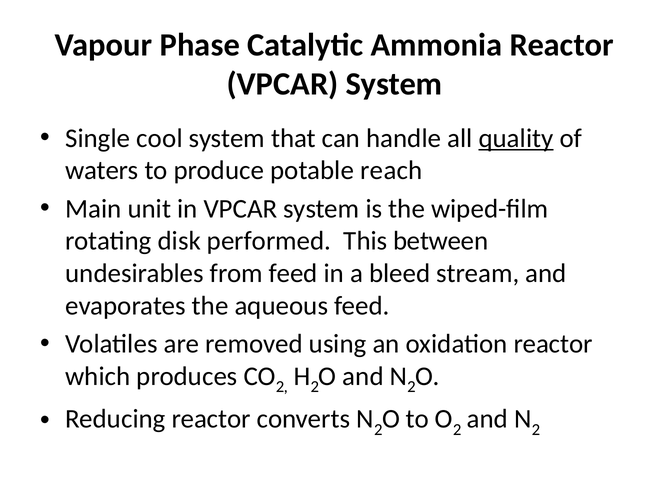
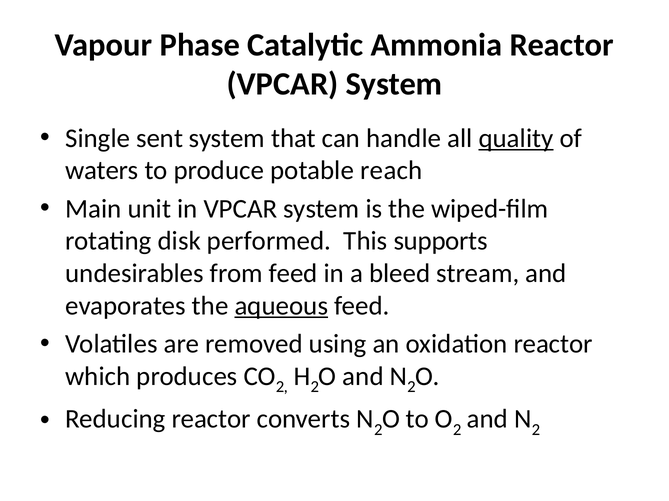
cool: cool -> sent (160, 138)
between: between -> supports (441, 241)
aqueous underline: none -> present (281, 306)
